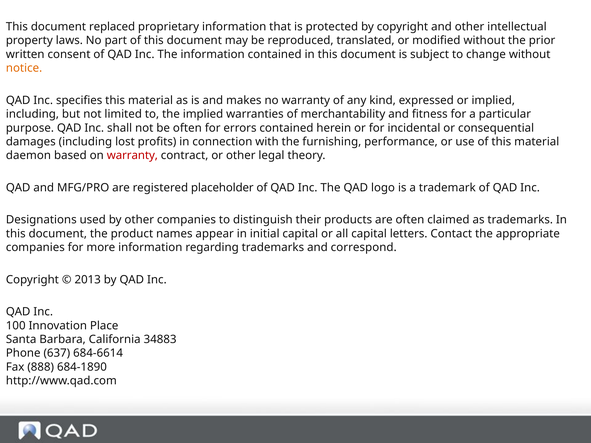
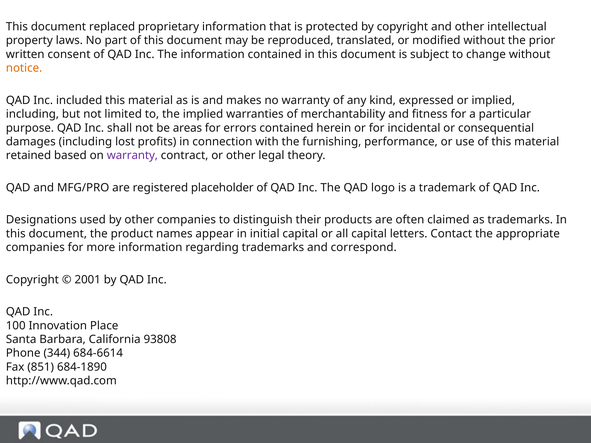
specifies: specifies -> included (79, 100)
be often: often -> areas (187, 128)
daemon: daemon -> retained (28, 156)
warranty colour: red -> purple (132, 156)
2013: 2013 -> 2001 (88, 280)
34883: 34883 -> 93808 (160, 340)
637: 637 -> 344 (57, 353)
888: 888 -> 851 (41, 367)
